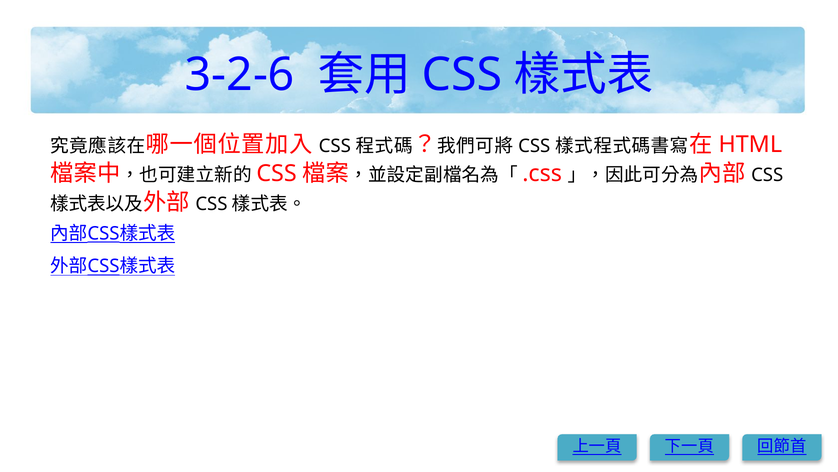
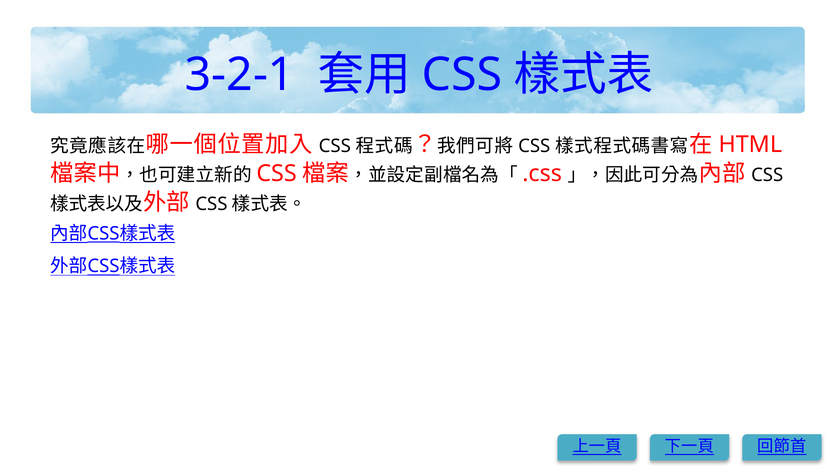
3-2-6: 3-2-6 -> 3-2-1 (240, 75)
